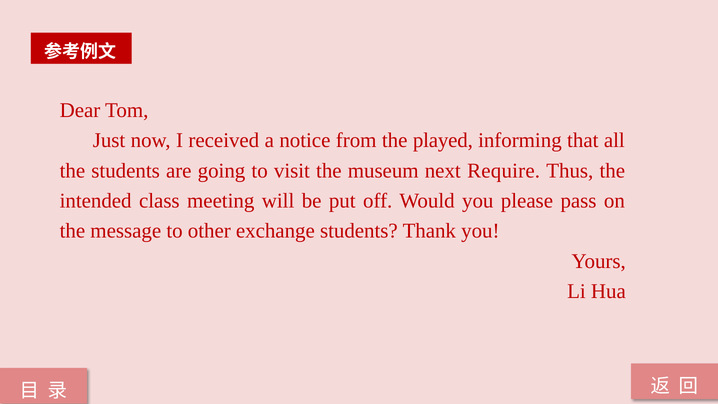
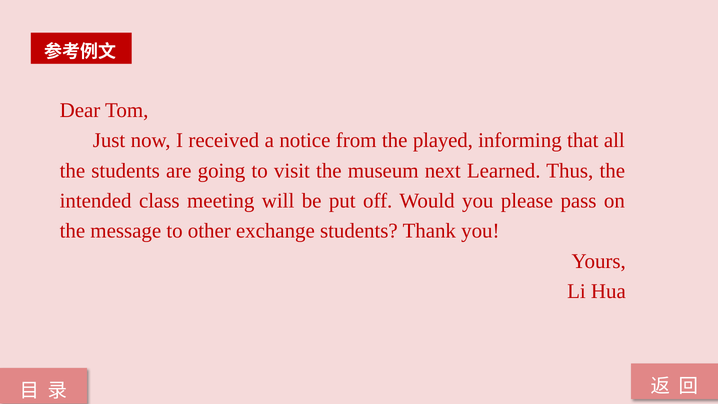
Require: Require -> Learned (504, 171)
